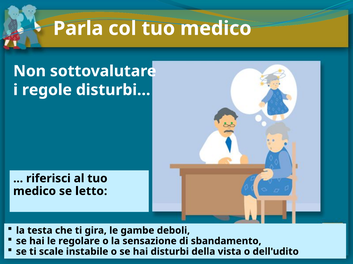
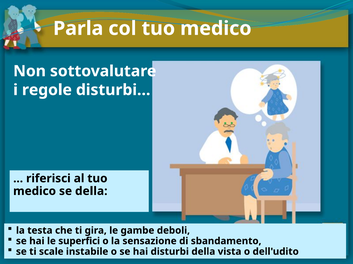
se letto: letto -> della (91, 192)
regolare: regolare -> superfici (79, 242)
